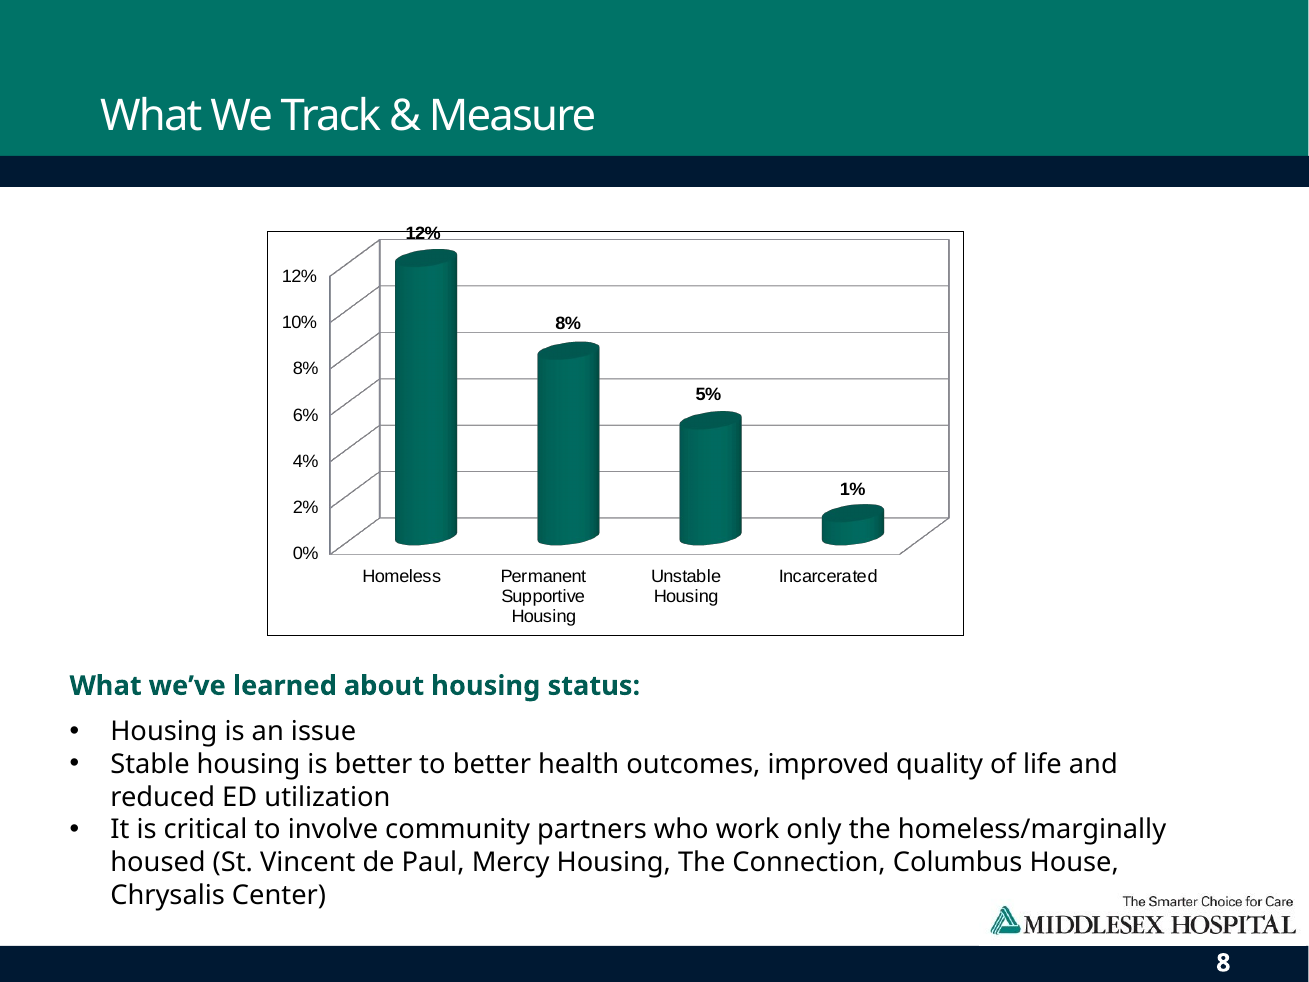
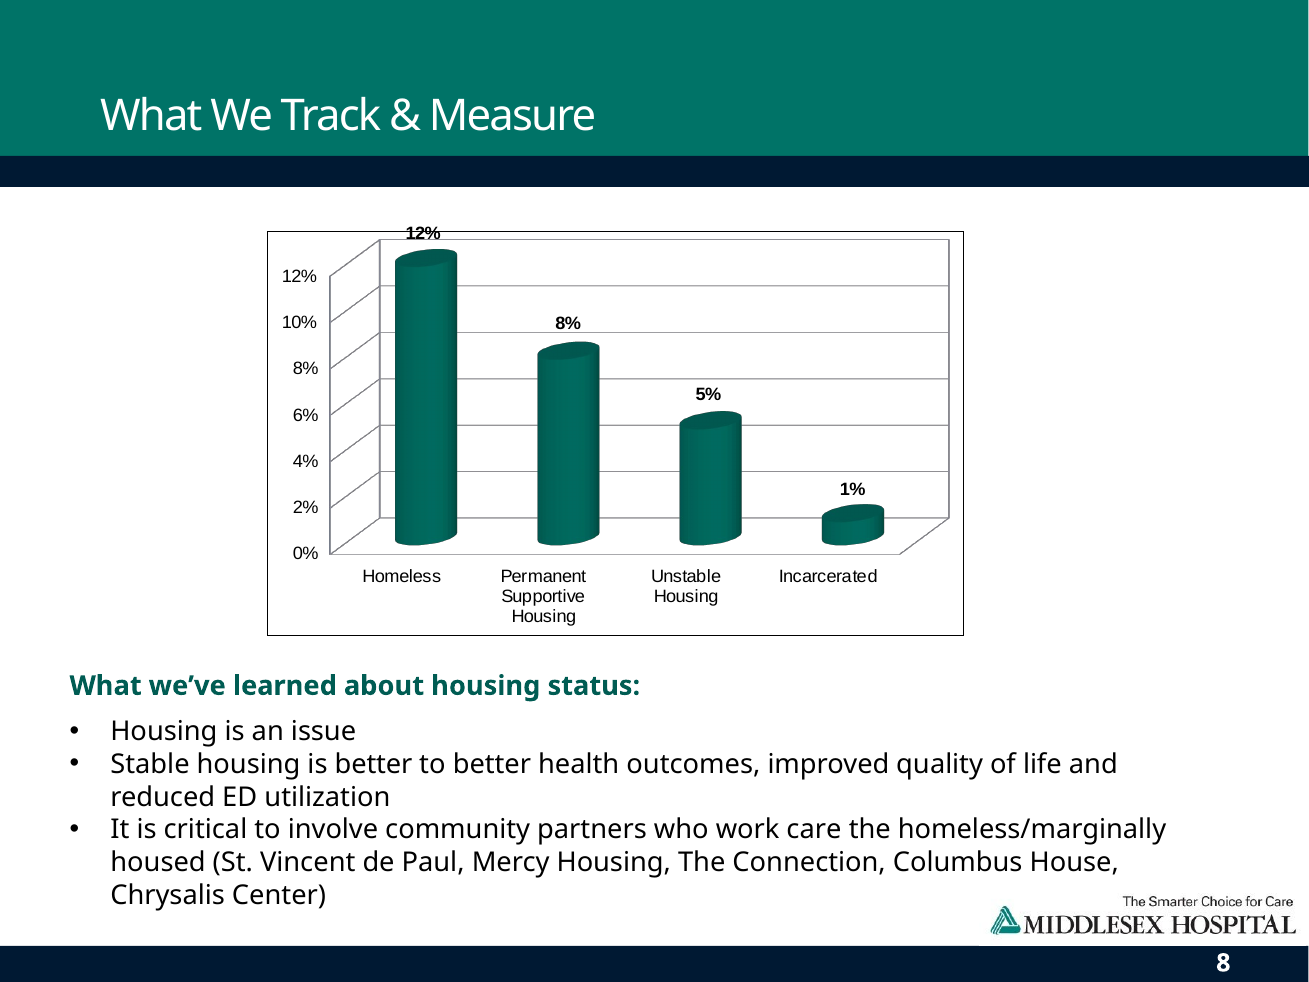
only: only -> care (814, 830)
